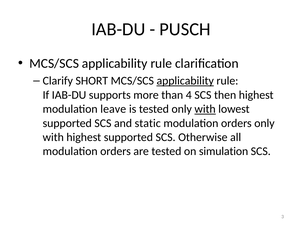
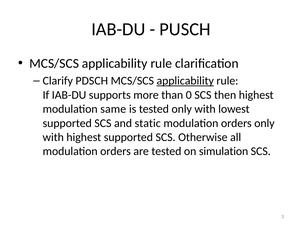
SHORT: SHORT -> PDSCH (92, 81)
4: 4 -> 0 (189, 95)
leave: leave -> same (113, 109)
with underline: present -> none (205, 109)
